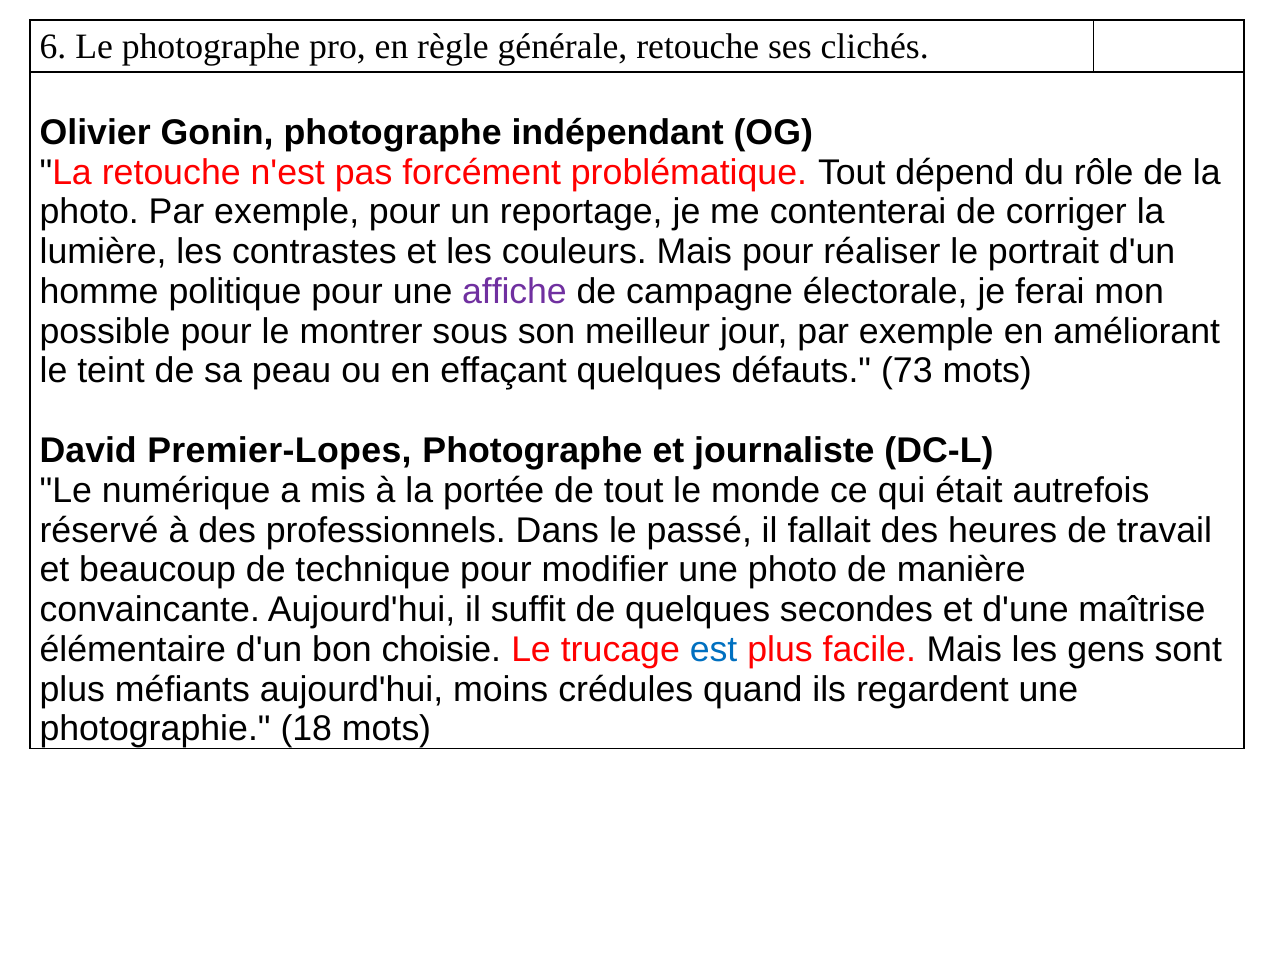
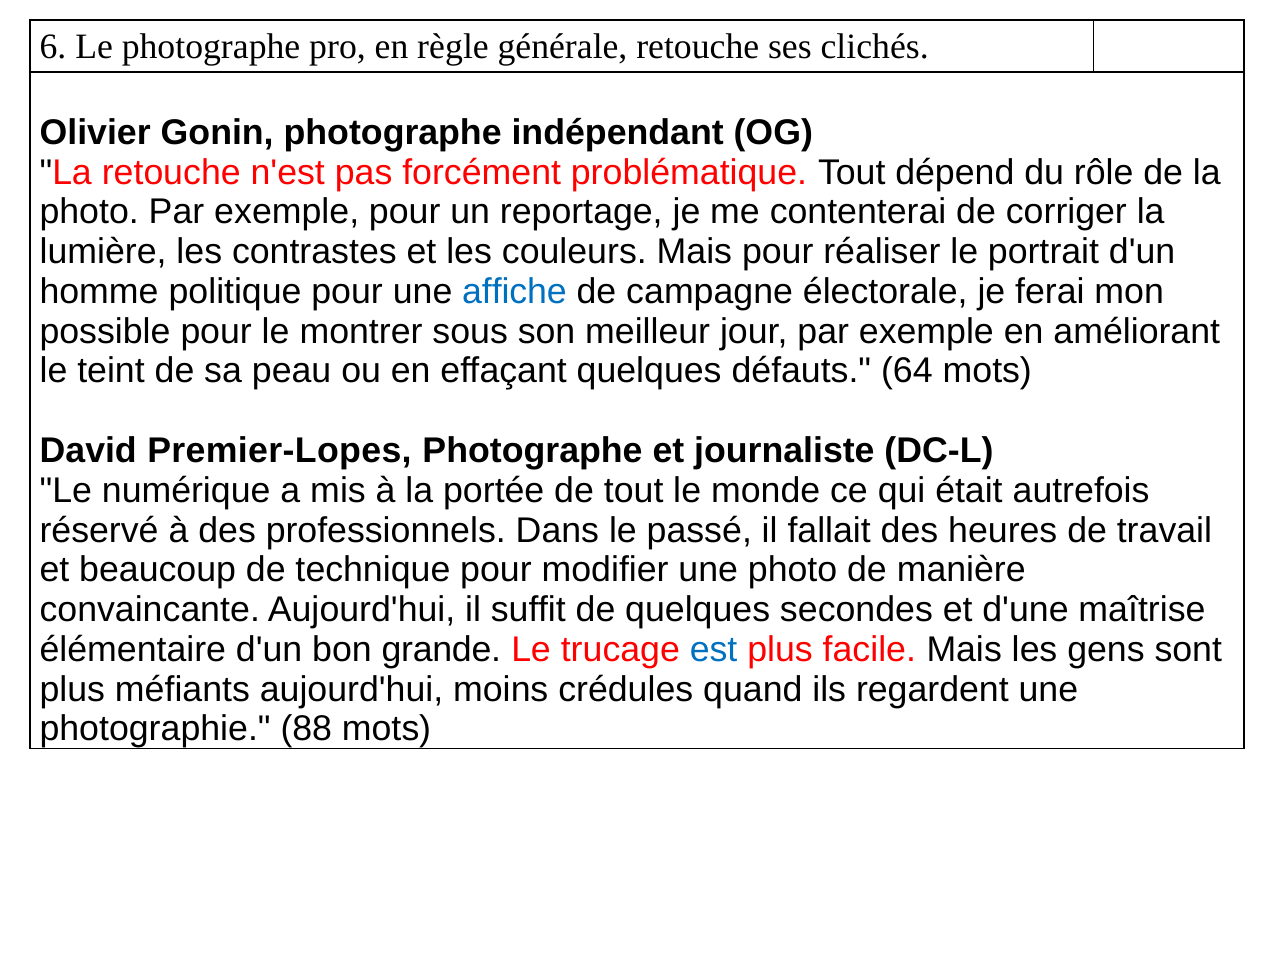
affiche colour: purple -> blue (515, 292)
73: 73 -> 64 (907, 371)
choisie: choisie -> grande (441, 650)
18: 18 -> 88 (306, 729)
